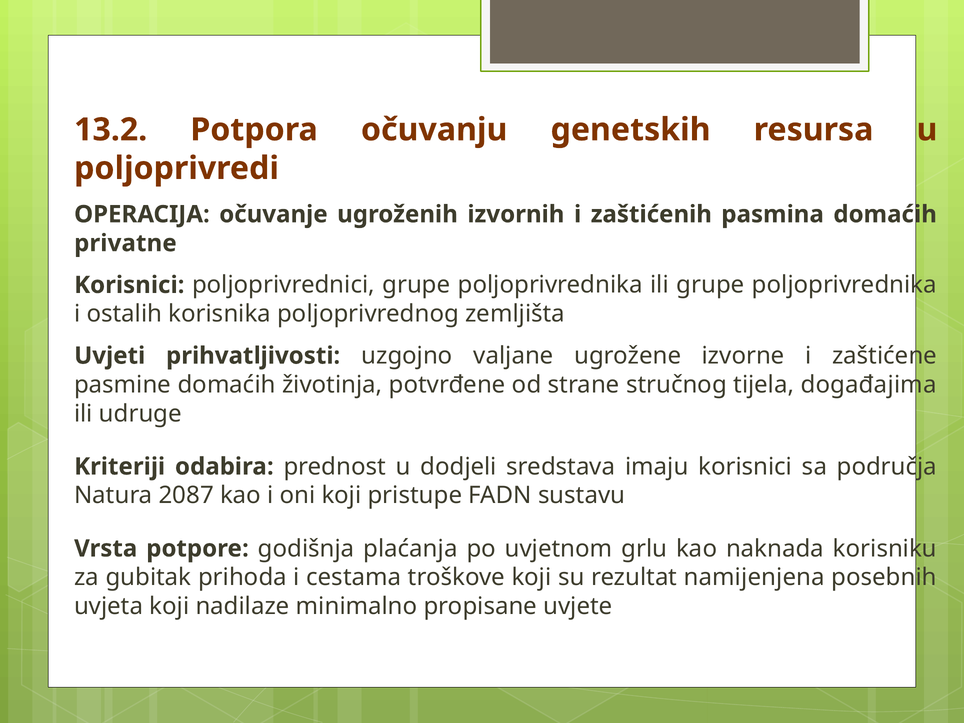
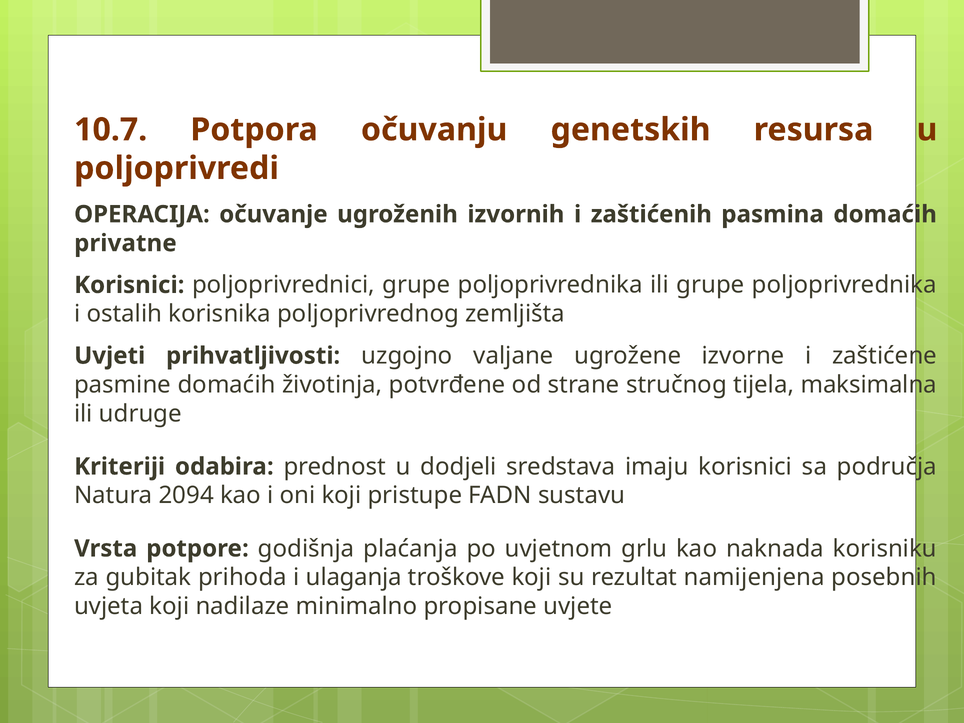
13.2: 13.2 -> 10.7 (111, 130)
događajima: događajima -> maksimalna (869, 385)
2087: 2087 -> 2094 (186, 496)
cestama: cestama -> ulaganja (354, 577)
